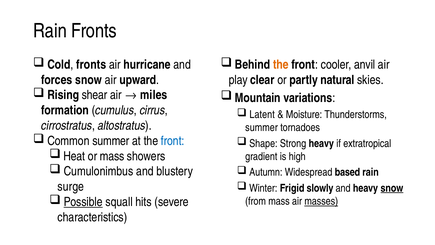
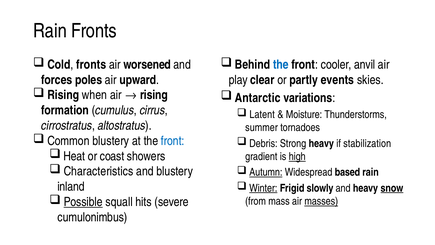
hurricane: hurricane -> worsened (147, 65)
the colour: orange -> blue (281, 65)
natural: natural -> events (337, 80)
forces snow: snow -> poles (89, 80)
shear: shear -> when (95, 95)
miles: miles -> rising (154, 95)
Mountain: Mountain -> Antarctic (258, 98)
Common summer: summer -> blustery (111, 141)
Shape: Shape -> Debris (263, 143)
extratropical: extratropical -> stabilization (367, 143)
or mass: mass -> coast (112, 156)
high underline: none -> present (297, 156)
Cumulonimbus: Cumulonimbus -> Characteristics (99, 171)
Autumn underline: none -> present (266, 172)
surge: surge -> inland (71, 186)
Winter underline: none -> present (263, 188)
characteristics: characteristics -> cumulonimbus (92, 217)
